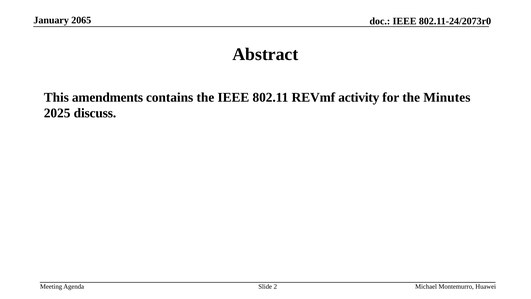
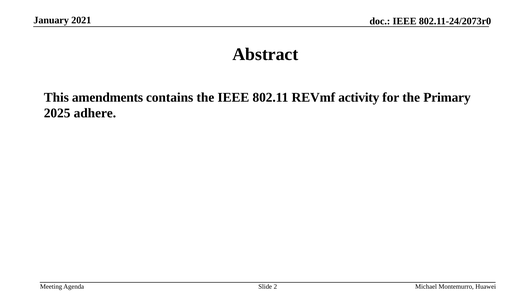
2065: 2065 -> 2021 (81, 20)
Minutes: Minutes -> Primary (447, 97)
discuss: discuss -> adhere (95, 113)
